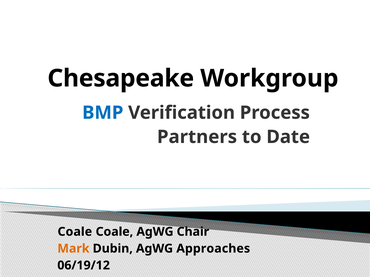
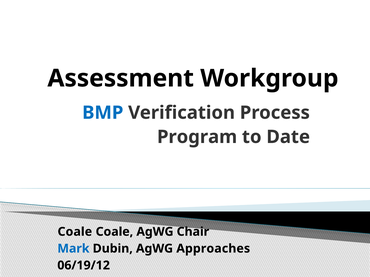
Chesapeake: Chesapeake -> Assessment (121, 78)
Partners: Partners -> Program (197, 137)
Mark colour: orange -> blue (73, 249)
